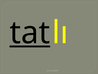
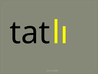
tat underline: present -> none (30, 33)
